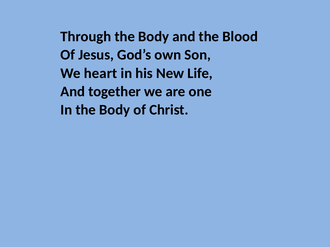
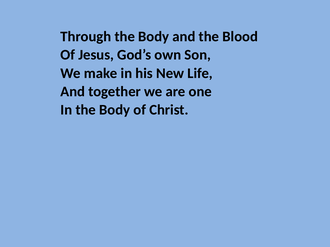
heart: heart -> make (101, 73)
